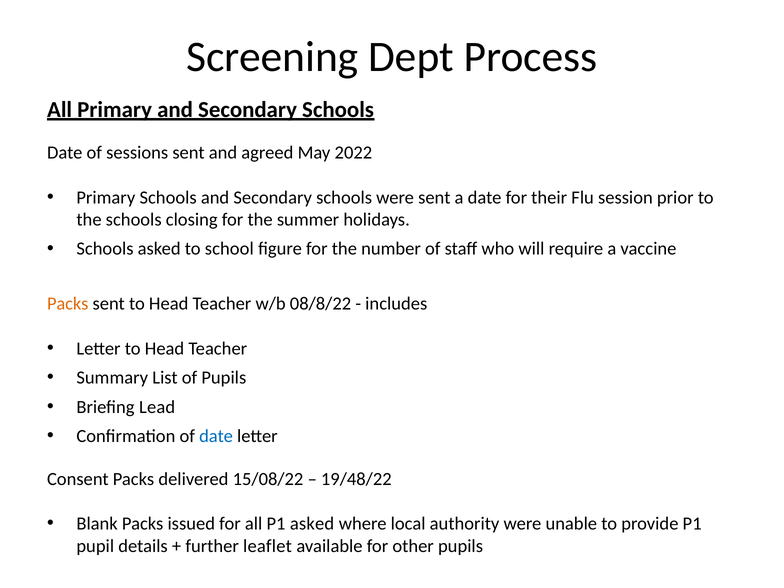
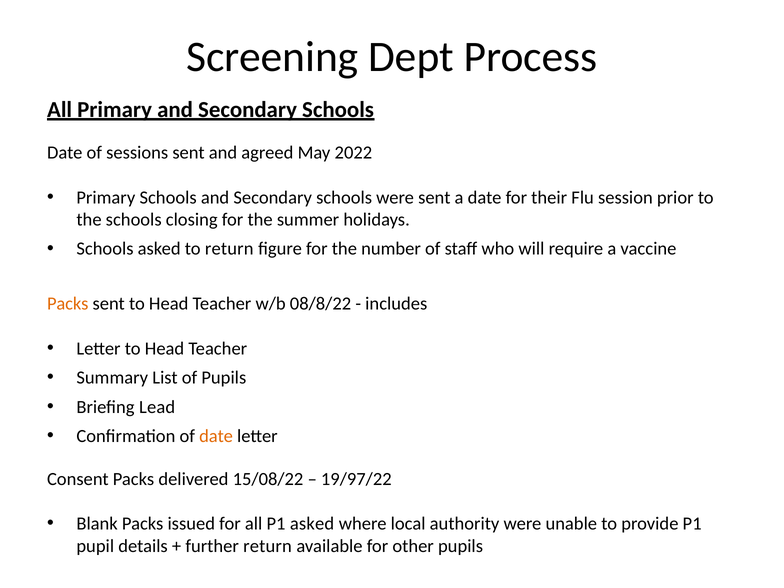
to school: school -> return (229, 249)
date colour: blue -> orange (216, 436)
19/48/22: 19/48/22 -> 19/97/22 (356, 479)
further leaflet: leaflet -> return (267, 546)
